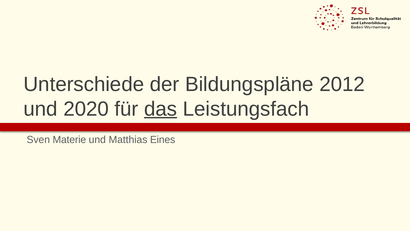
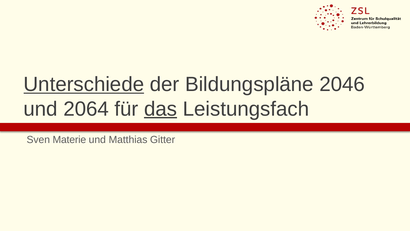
Unterschiede underline: none -> present (84, 84)
2012: 2012 -> 2046 (342, 84)
2020: 2020 -> 2064 (86, 109)
Eines: Eines -> Gitter (163, 140)
